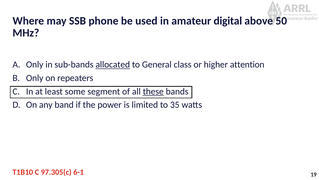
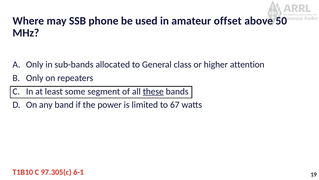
digital: digital -> offset (228, 21)
allocated underline: present -> none (113, 64)
35: 35 -> 67 (175, 105)
